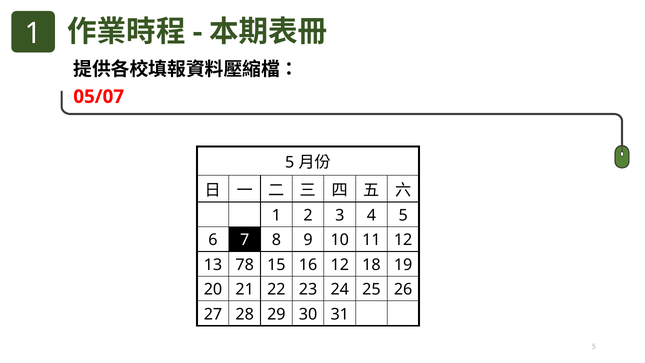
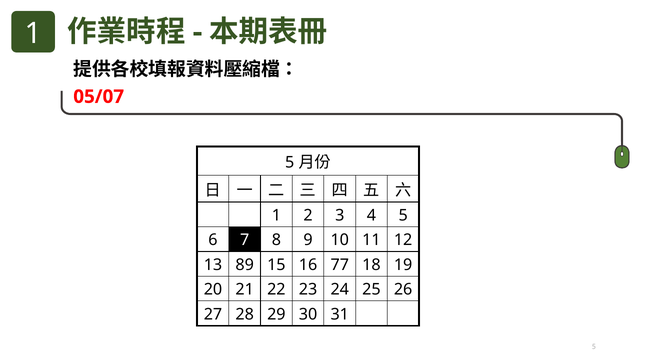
78: 78 -> 89 (245, 265)
16 12: 12 -> 77 (340, 265)
